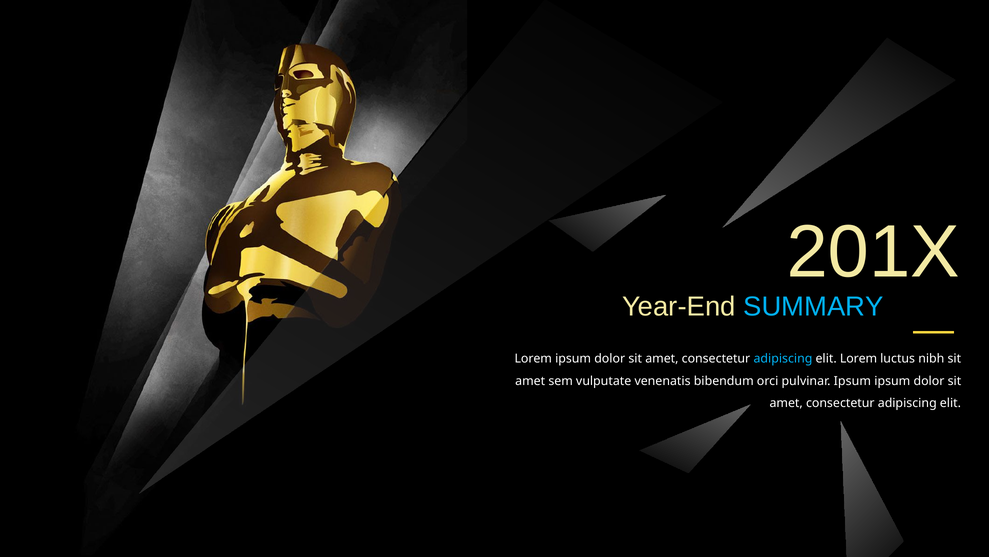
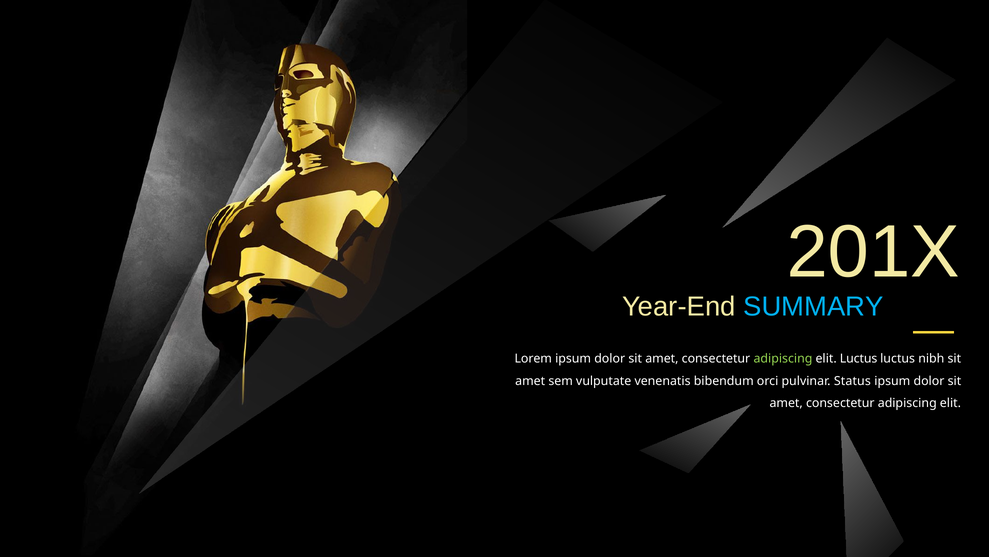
adipiscing colour: light blue -> light green (783, 358)
elit Lorem: Lorem -> Luctus (859, 358)
pulvinar Ipsum: Ipsum -> Status (852, 381)
